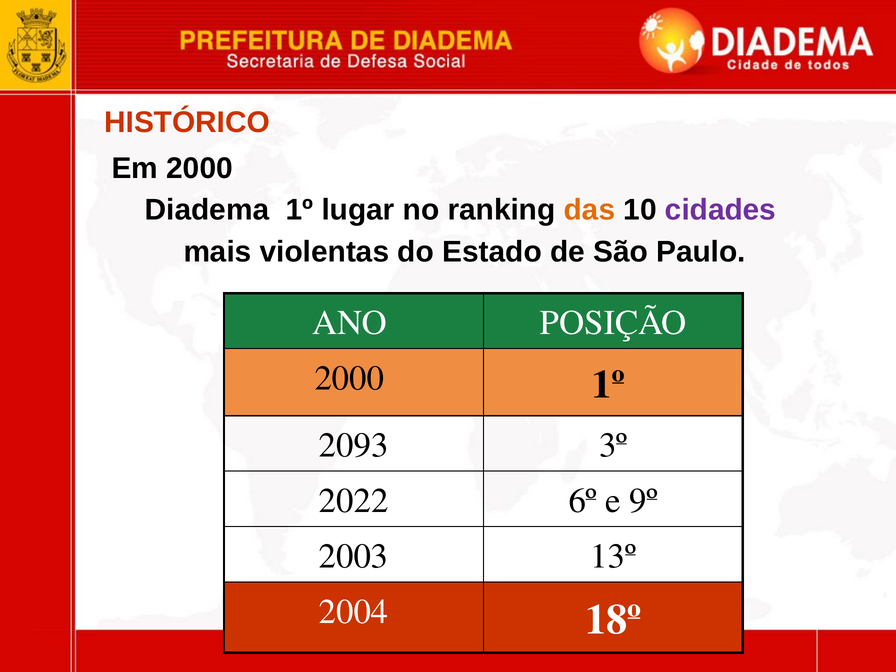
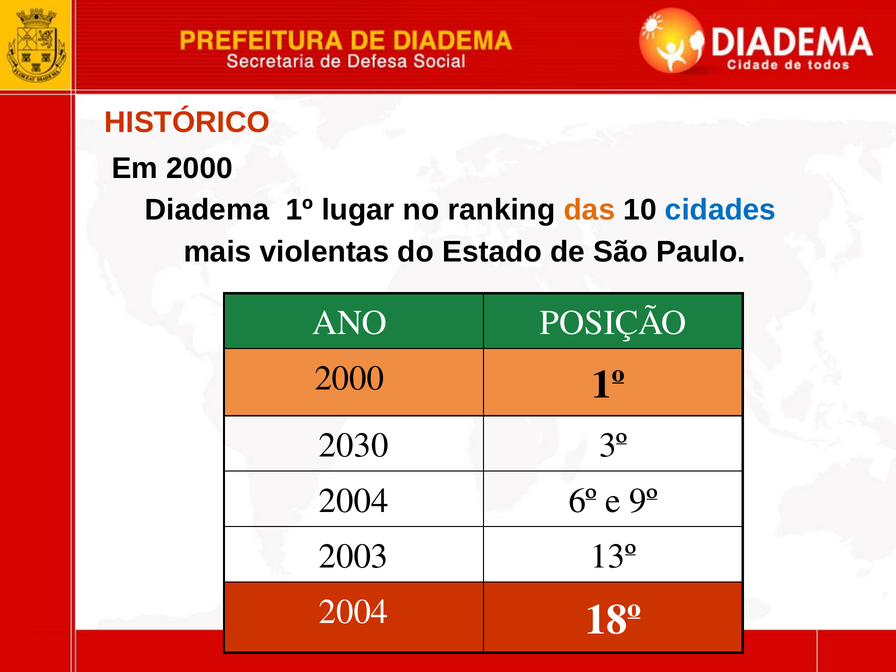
cidades colour: purple -> blue (720, 210)
2093: 2093 -> 2030 (354, 445)
2022: 2022 -> 2004 (354, 501)
